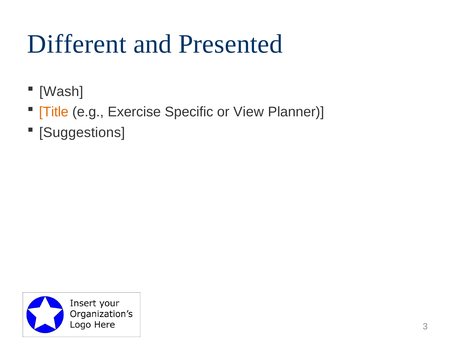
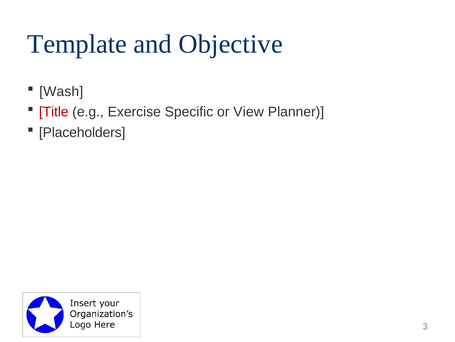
Different: Different -> Template (77, 44)
Presented: Presented -> Objective (231, 44)
Title colour: orange -> red (54, 112)
Suggestions: Suggestions -> Placeholders (82, 132)
